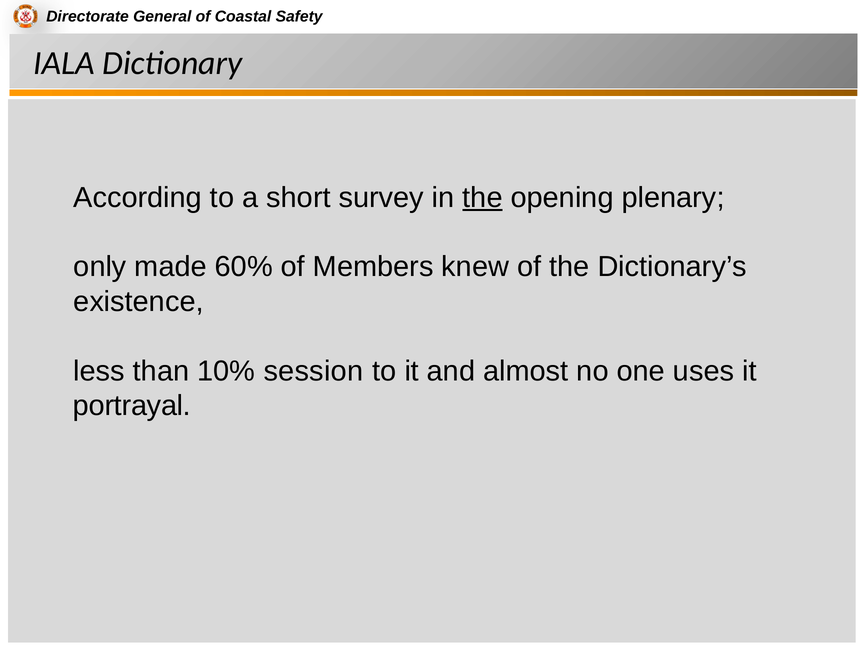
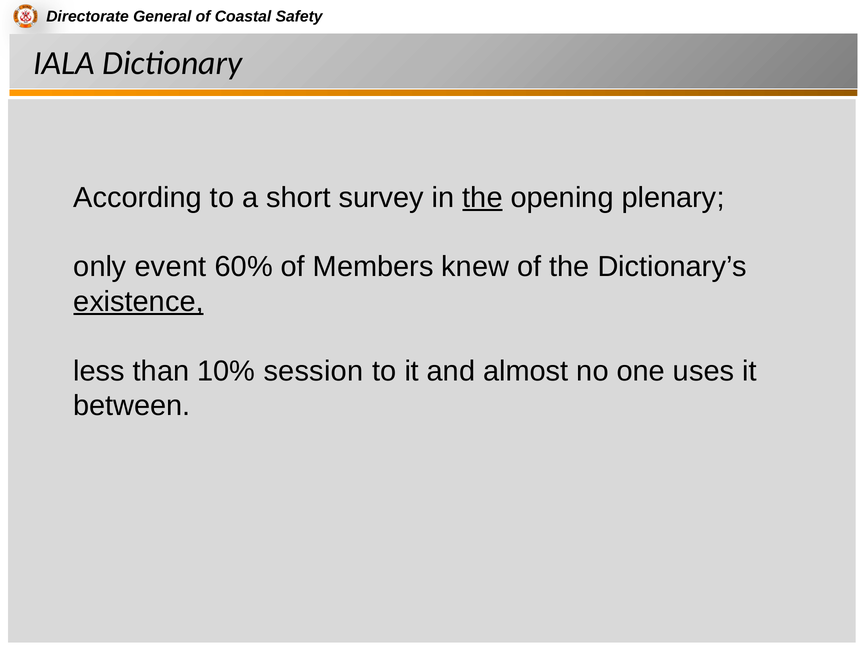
made: made -> event (171, 267)
existence underline: none -> present (139, 302)
portrayal: portrayal -> between (132, 406)
